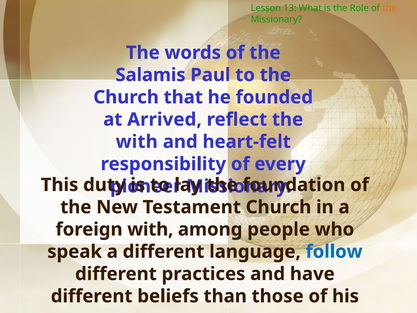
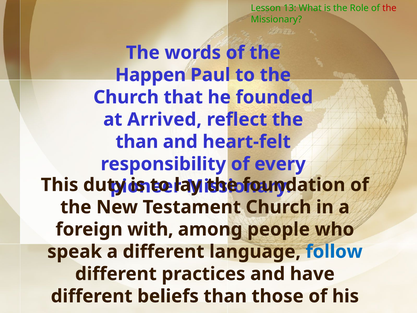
the colour: orange -> red (389, 8)
Salamis: Salamis -> Happen (151, 75)
with: with -> than (137, 142)
